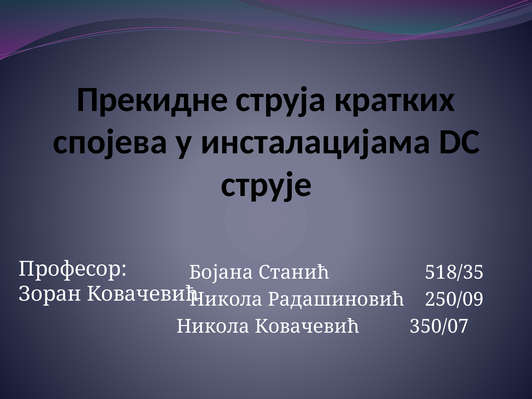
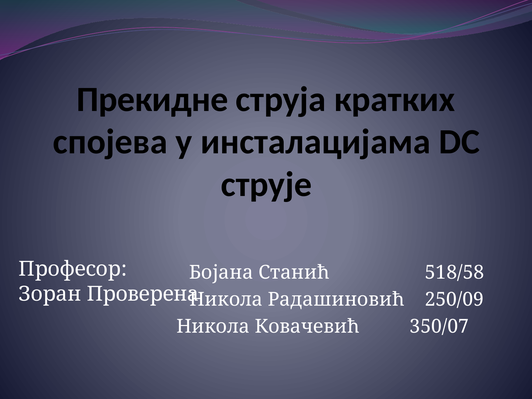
518/35: 518/35 -> 518/58 (455, 273)
Зоран Ковачевић: Ковачевић -> Проверена (143, 294)
